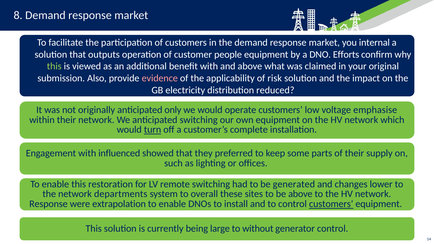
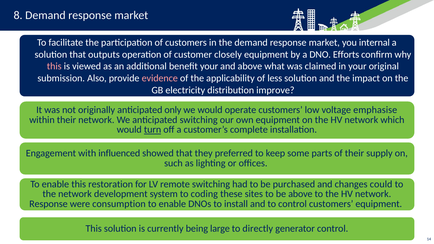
people: people -> closely (228, 54)
this colour: light green -> pink (54, 66)
benefit with: with -> your (209, 66)
risk: risk -> less (275, 78)
reduced: reduced -> improve (275, 90)
generated: generated -> purchased (294, 184)
lower: lower -> could (381, 184)
departments: departments -> development (121, 194)
overall: overall -> coding (204, 194)
extrapolation: extrapolation -> consumption (119, 204)
customers underline: present -> none (331, 204)
without: without -> directly (258, 229)
